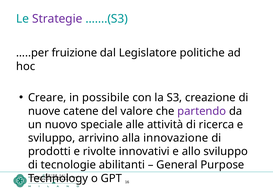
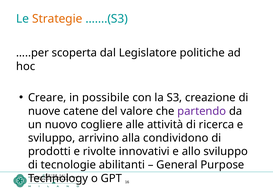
Strategie colour: purple -> orange (57, 19)
fruizione: fruizione -> scoperta (74, 53)
speciale: speciale -> cogliere (102, 125)
innovazione: innovazione -> condividono (176, 138)
